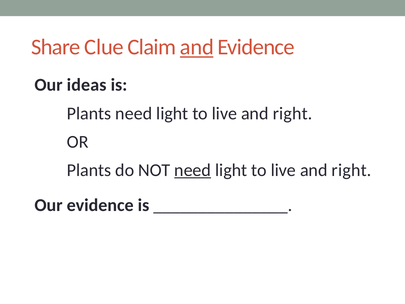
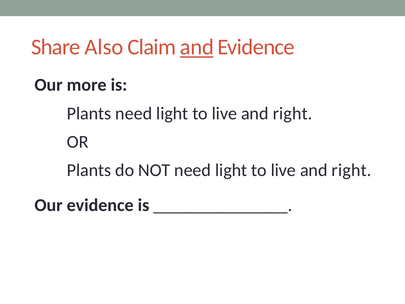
Clue: Clue -> Also (104, 47)
ideas: ideas -> more (87, 85)
need underline: present -> none (193, 170)
